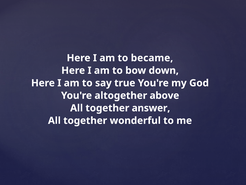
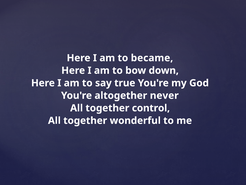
above: above -> never (164, 95)
answer: answer -> control (151, 108)
